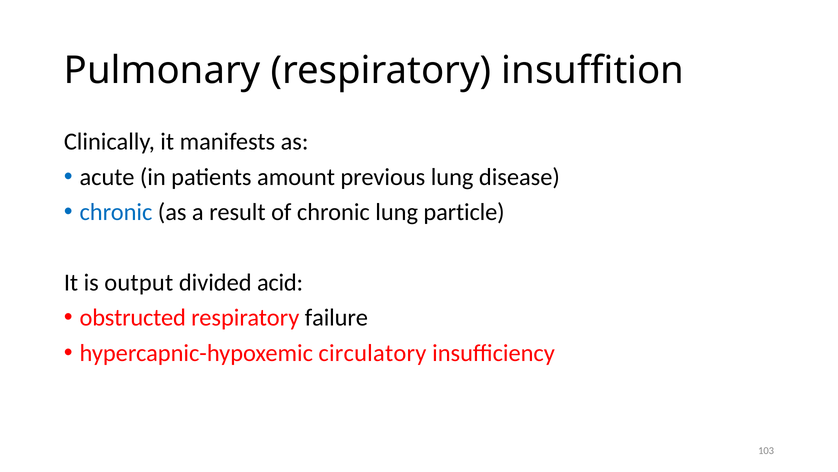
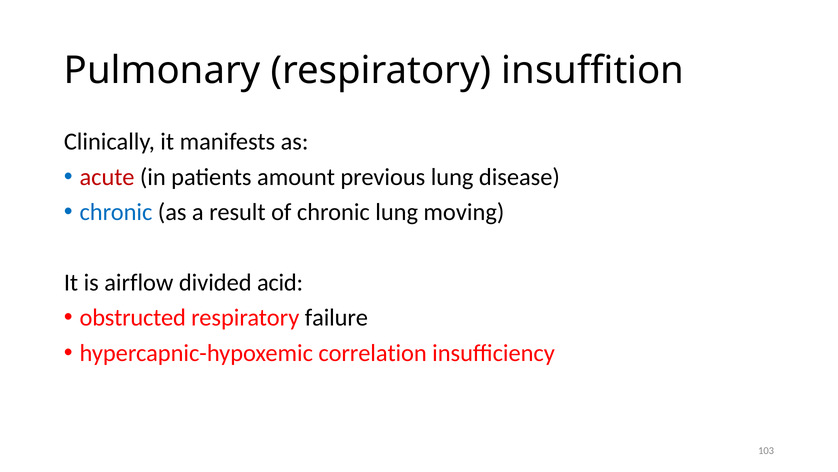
acute colour: black -> red (107, 177)
particle: particle -> moving (464, 212)
output: output -> airflow (139, 282)
circulatory: circulatory -> correlation (373, 353)
